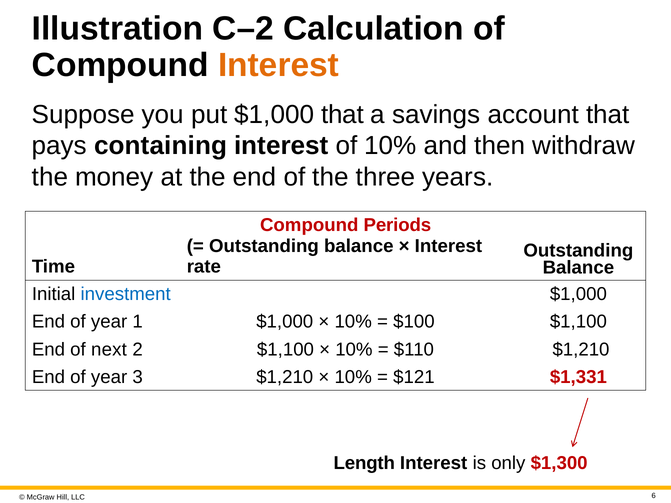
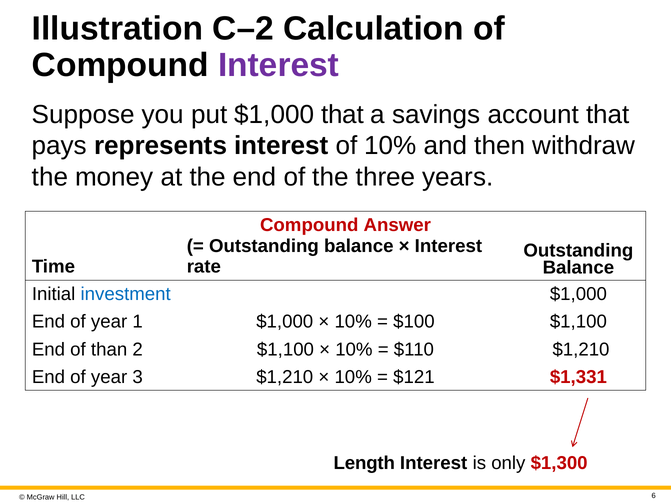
Interest colour: orange -> purple (279, 65)
containing: containing -> represents (161, 146)
Periods: Periods -> Answer (397, 225)
next: next -> than (109, 350)
